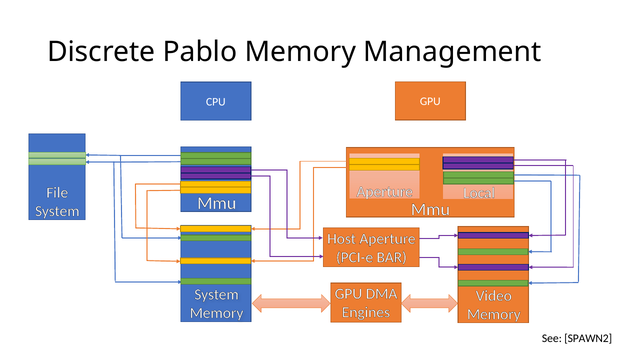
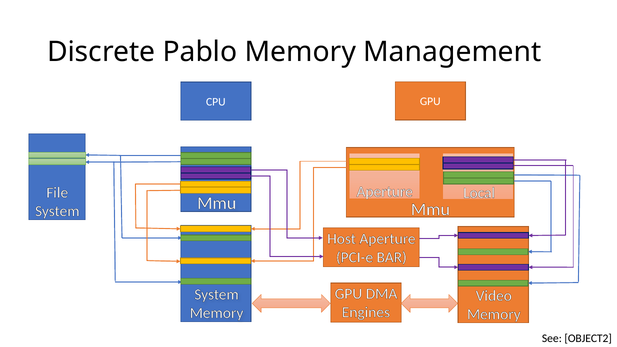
SPAWN2: SPAWN2 -> OBJECT2 (588, 339)
